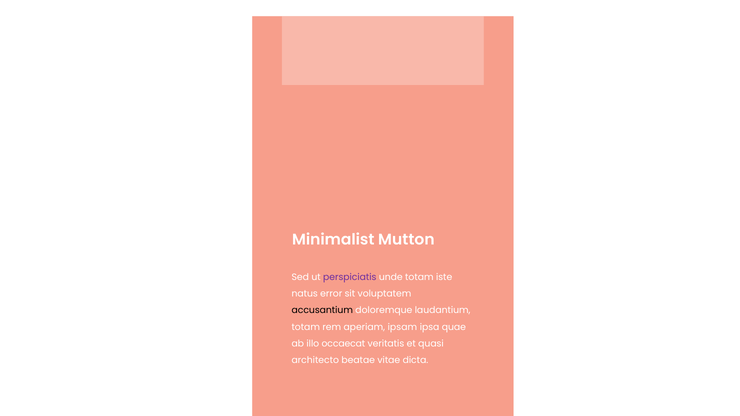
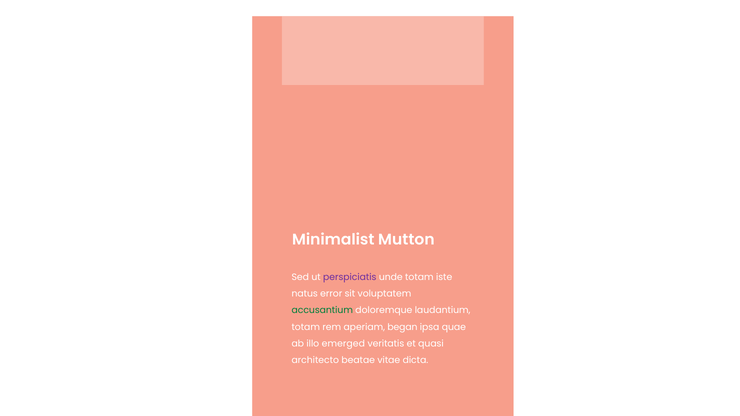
accusantium colour: black -> green (322, 311)
ipsam: ipsam -> began (402, 327)
occaecat: occaecat -> emerged (343, 344)
